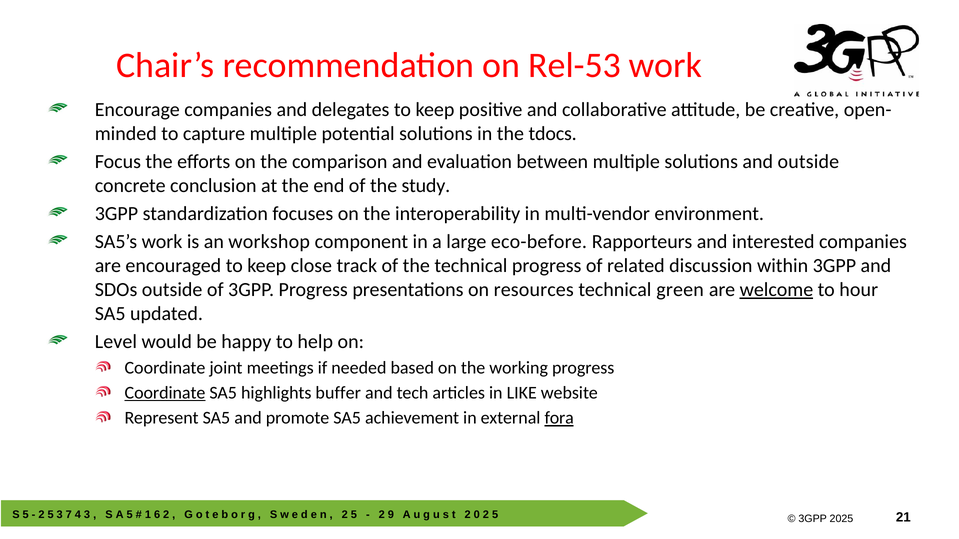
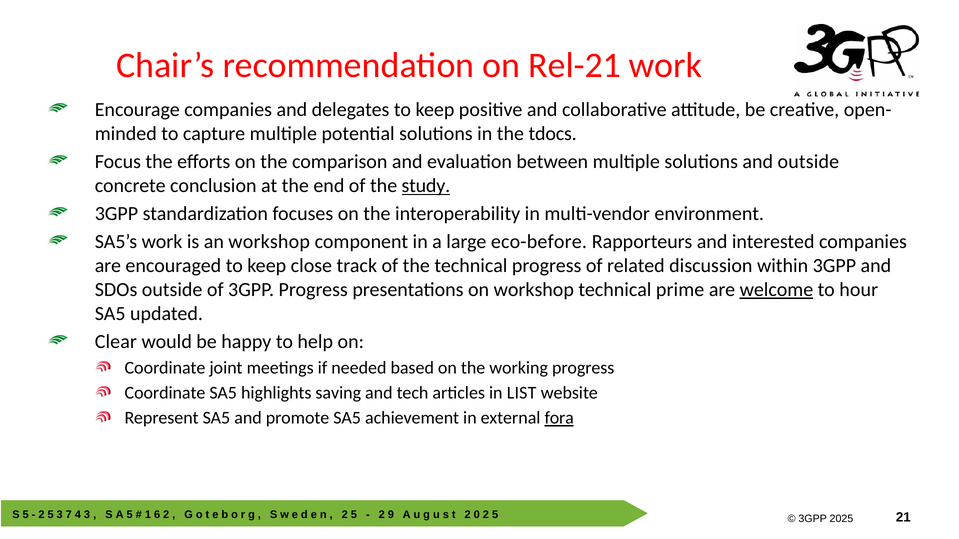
Rel-53: Rel-53 -> Rel-21 (575, 65)
study underline: none -> present (426, 186)
on resources: resources -> workshop (534, 290)
green: green -> prime (680, 290)
Level: Level -> Clear (116, 342)
Coordinate underline: present -> none (165, 393)
buffer: buffer -> saving (338, 393)
LIKE: LIKE -> LIST (522, 393)
